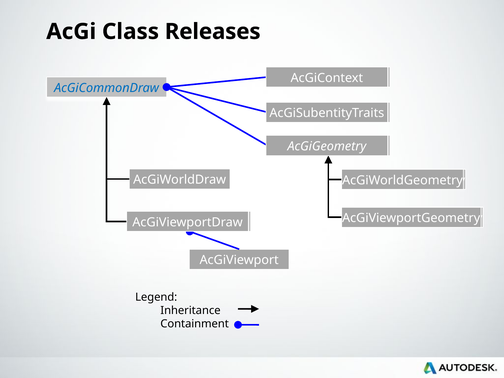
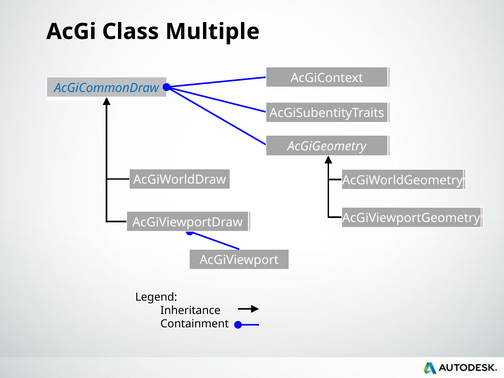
Releases: Releases -> Multiple (212, 32)
